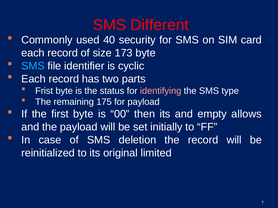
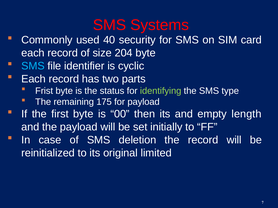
Different: Different -> Systems (160, 25)
173: 173 -> 204 (124, 53)
identifying colour: pink -> light green (161, 91)
allows: allows -> length (246, 114)
